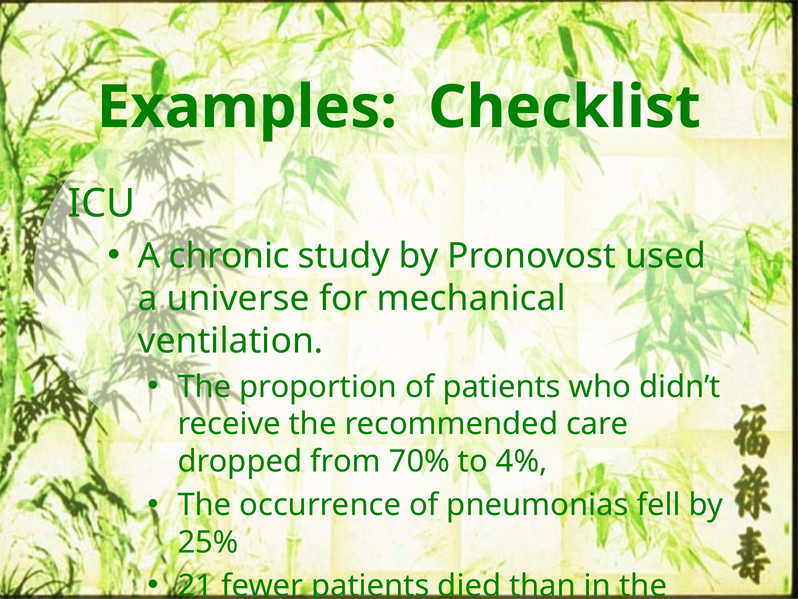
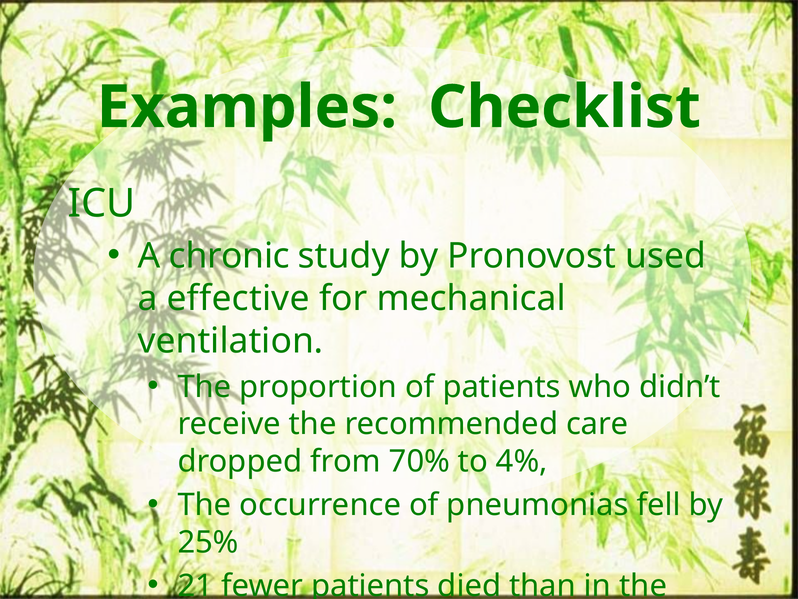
universe: universe -> effective (238, 298)
